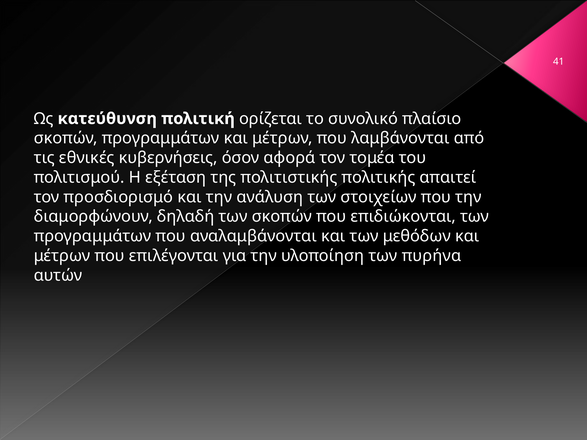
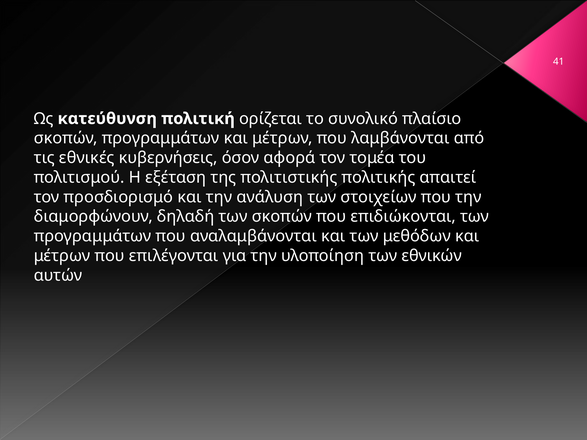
πυρήνα: πυρήνα -> εθνικών (432, 256)
